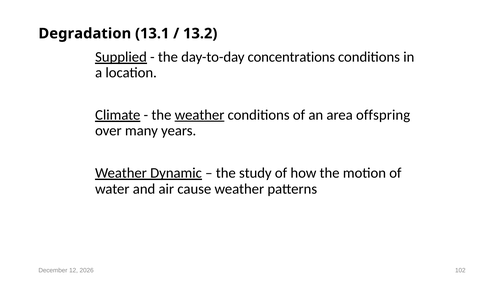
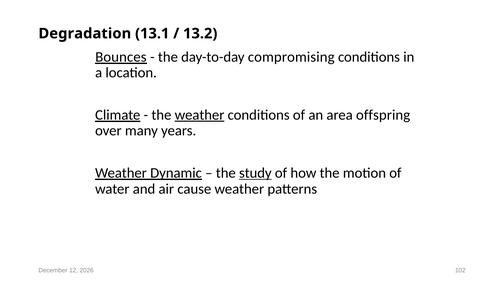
Supplied: Supplied -> Bounces (121, 57)
concentrations: concentrations -> compromising (291, 57)
study underline: none -> present (255, 173)
